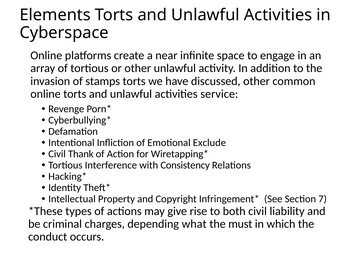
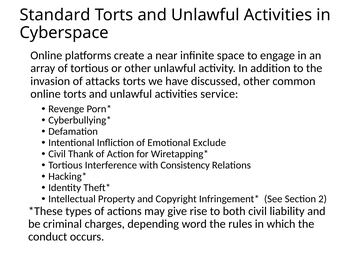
Elements: Elements -> Standard (55, 15)
stamps: stamps -> attacks (103, 81)
7: 7 -> 2 (323, 199)
what: what -> word (194, 224)
must: must -> rules (240, 224)
